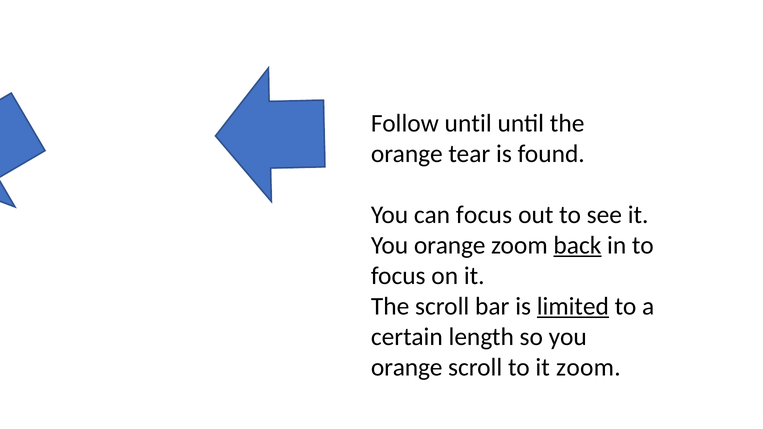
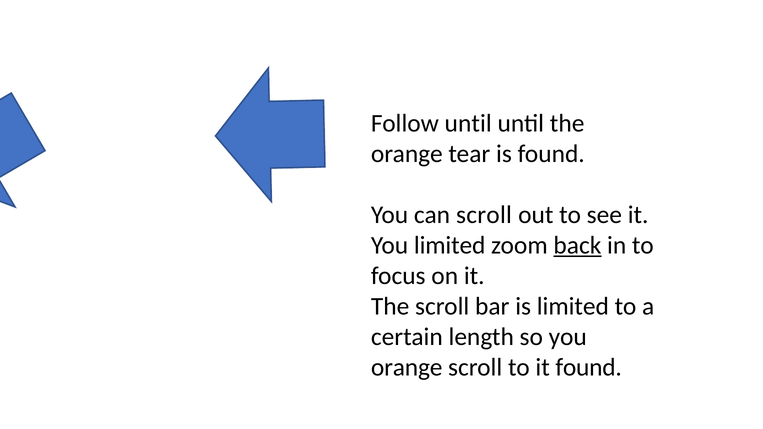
can focus: focus -> scroll (484, 215)
orange: orange -> limited (450, 245)
limited underline: present -> none (573, 306)
it zoom: zoom -> found (589, 368)
